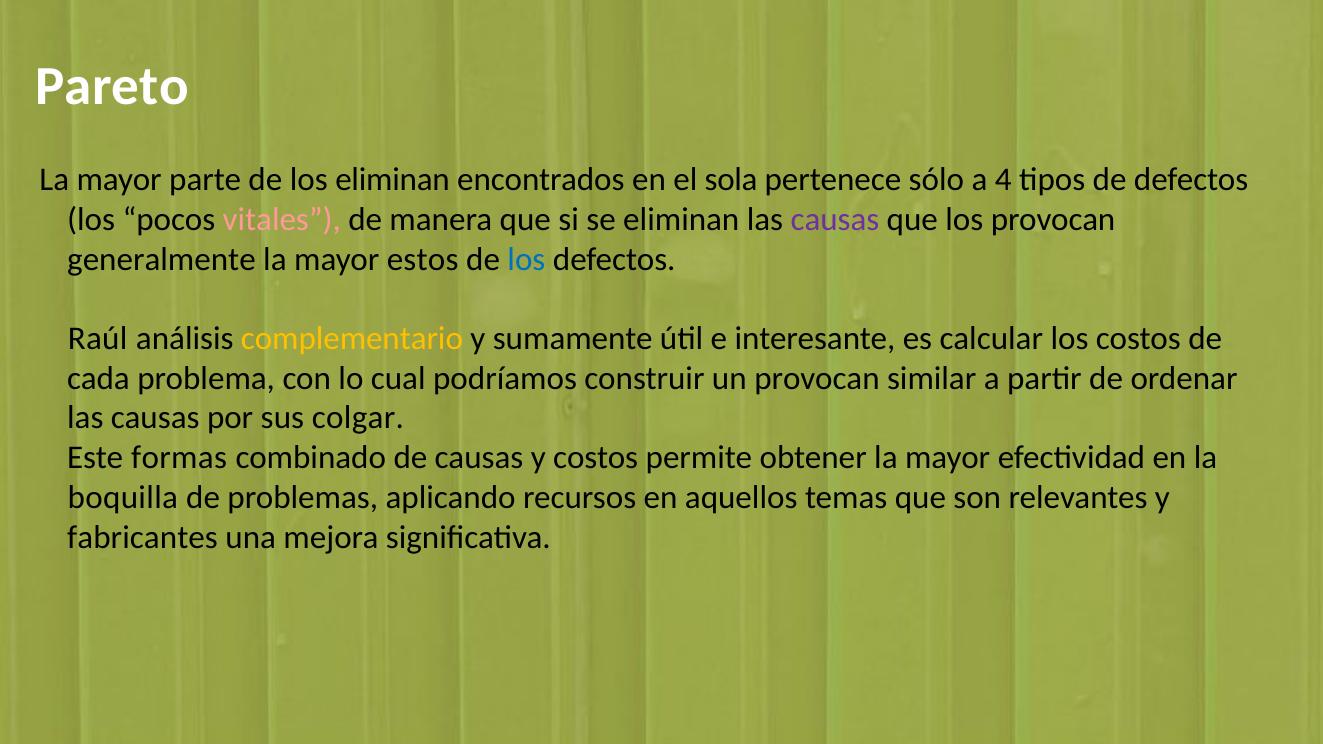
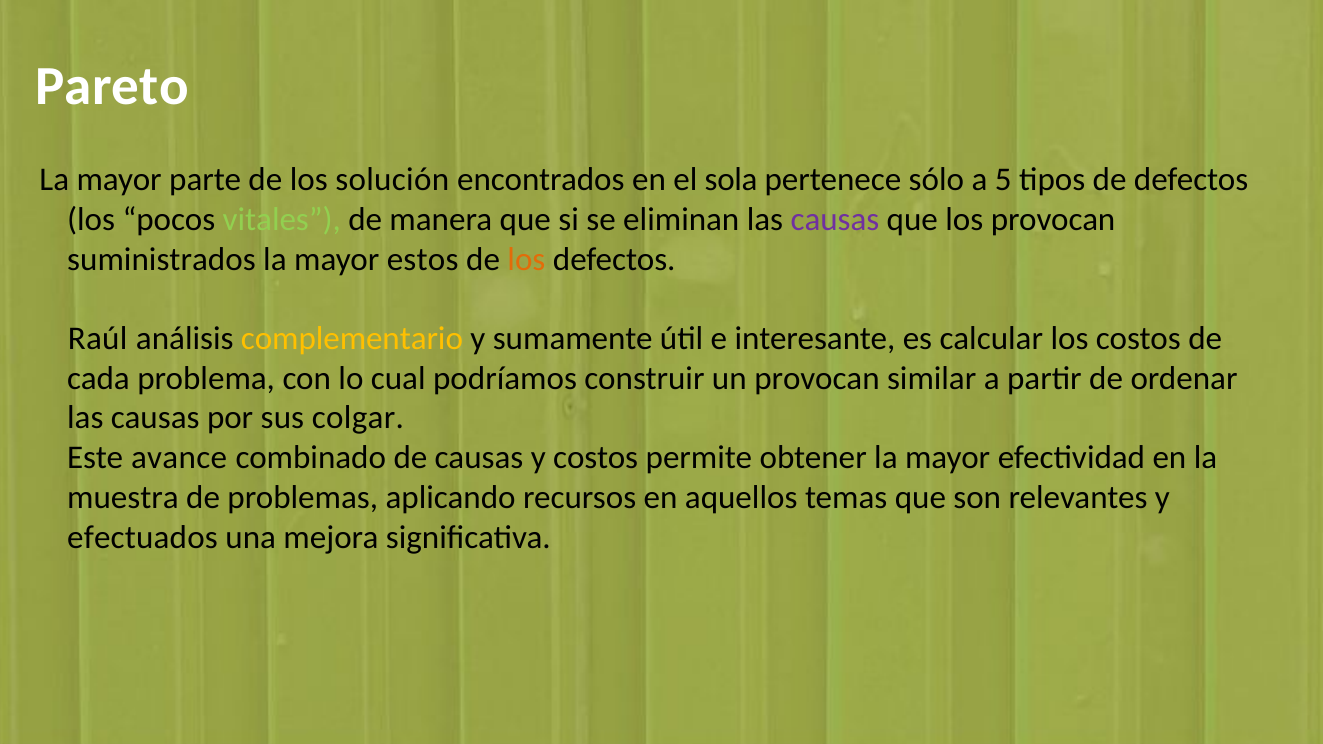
los eliminan: eliminan -> solución (392, 180)
4: 4 -> 5 (1003, 180)
vitales colour: pink -> light green (282, 220)
generalmente: generalmente -> suministrados (161, 259)
los colour: blue -> orange (526, 259)
formas: formas -> avance (179, 458)
boquilla: boquilla -> muestra (123, 498)
fabricantes: fabricantes -> efectuados (143, 537)
